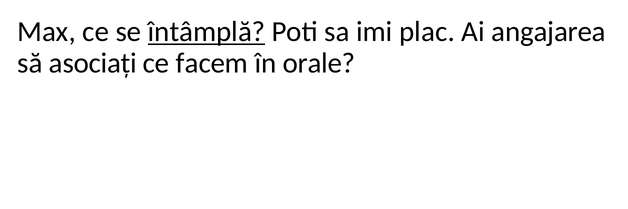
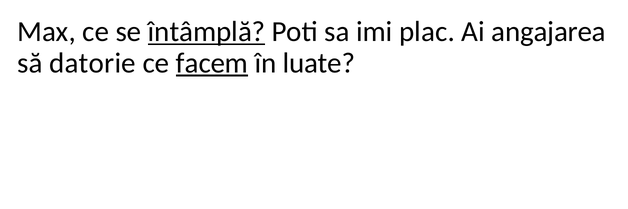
asociați: asociați -> datorie (93, 63)
facem underline: none -> present (212, 63)
orale: orale -> luate (319, 63)
